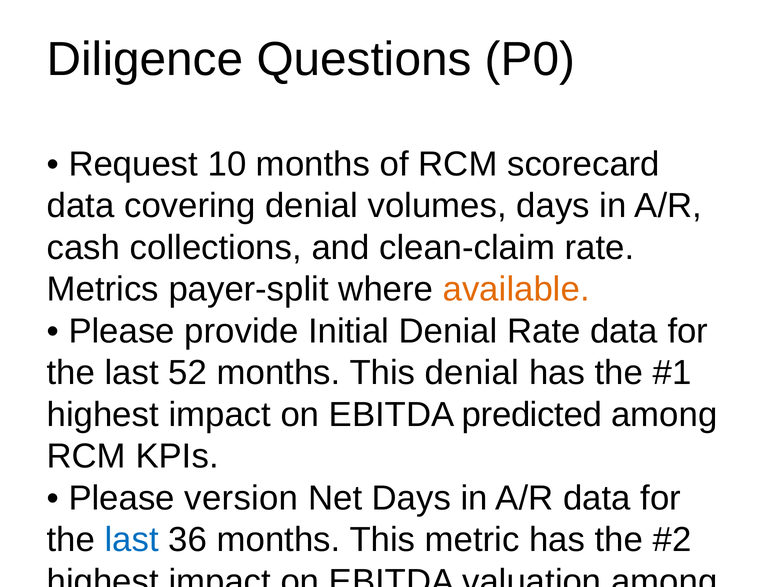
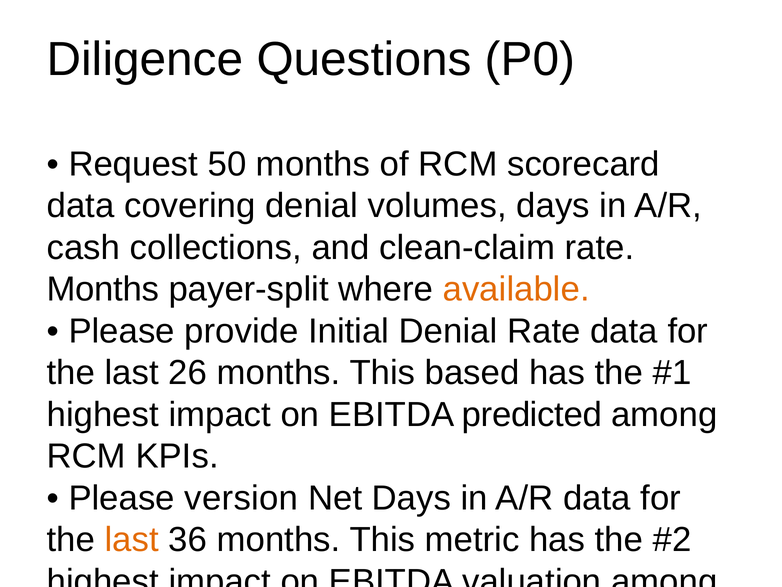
10: 10 -> 50 (227, 164)
Metrics: Metrics -> Months (103, 289)
52: 52 -> 26 (188, 373)
This denial: denial -> based (472, 373)
last colour: blue -> orange (132, 539)
